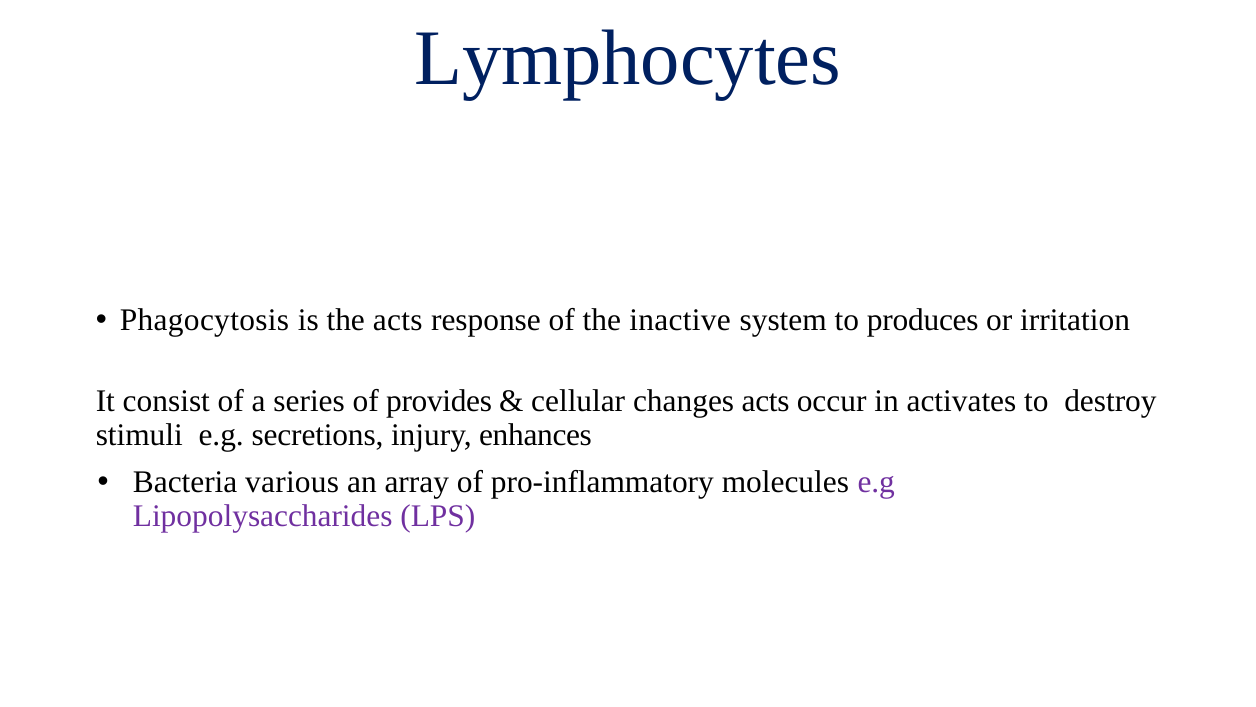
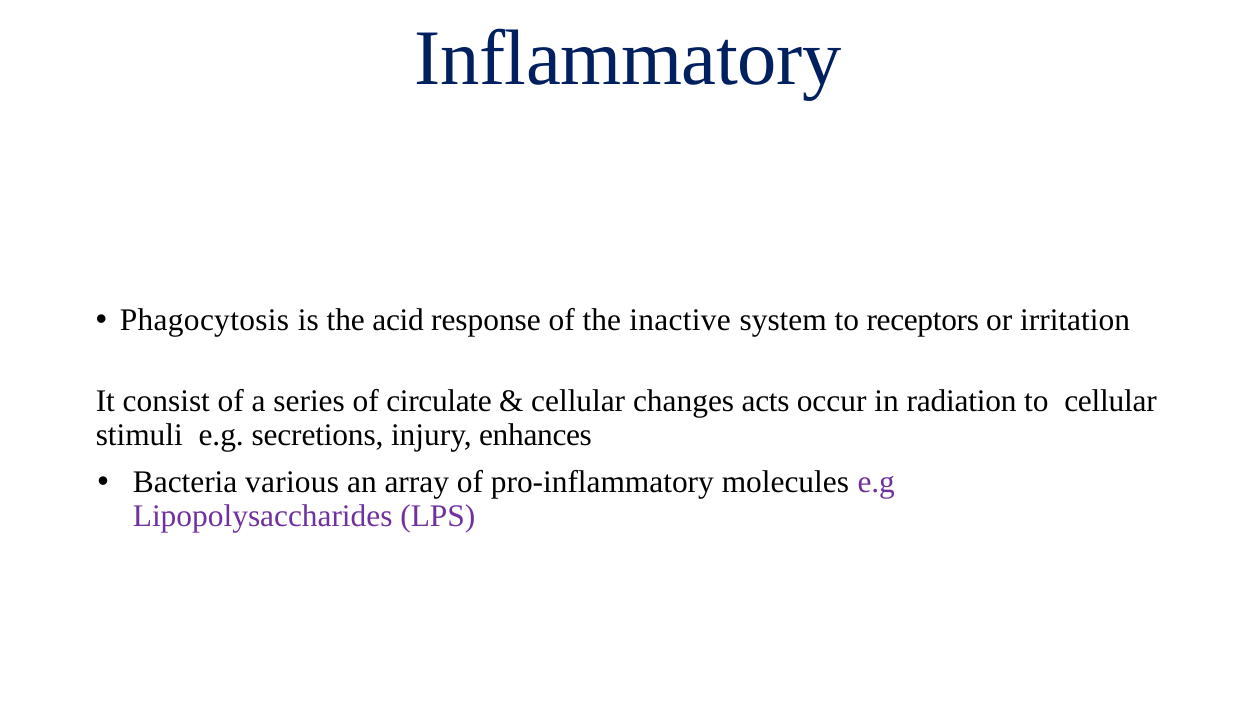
Lymphocytes: Lymphocytes -> Inflammatory (628, 58)
the acts: acts -> acid (398, 320)
produces: produces -> receptors (923, 320)
provides: provides -> circulate (439, 401)
activates: activates -> radiation (962, 401)
to destroy: destroy -> cellular (1111, 401)
